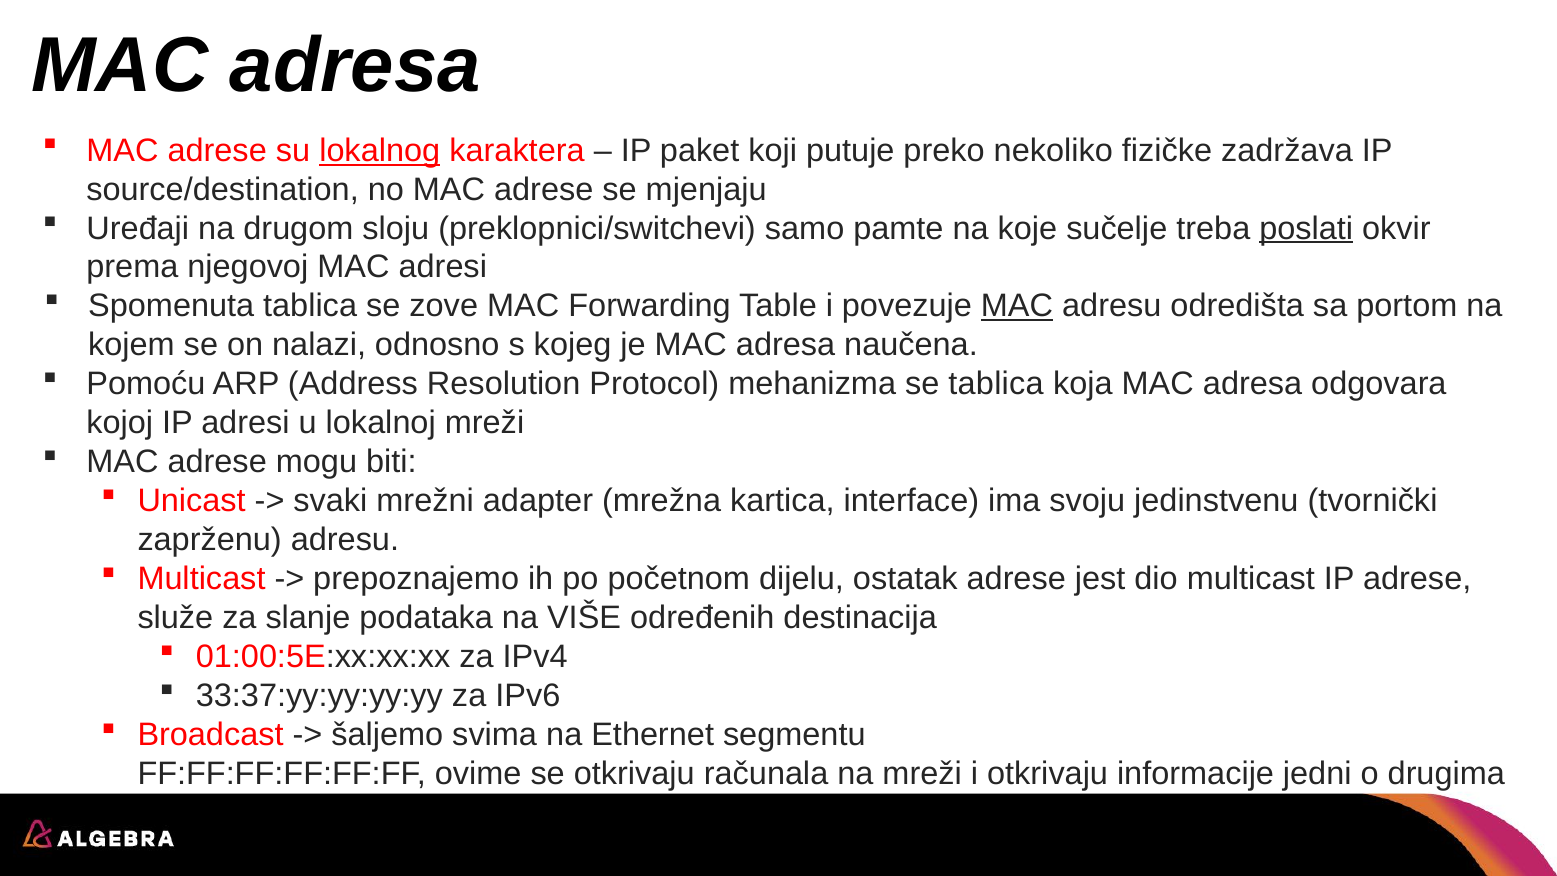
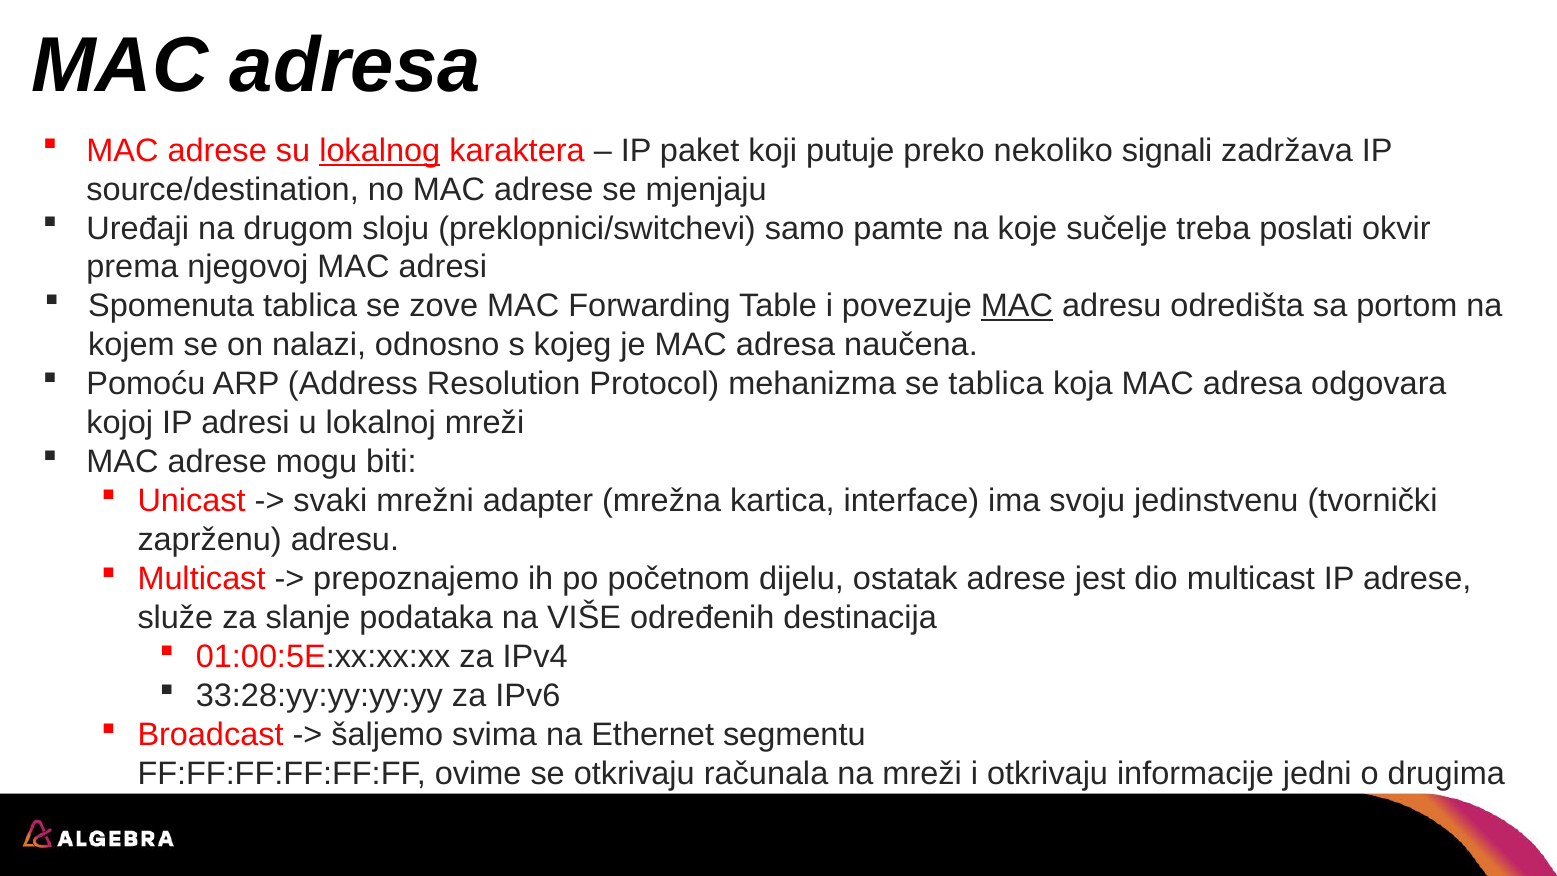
fizičke: fizičke -> signali (1167, 150)
poslati underline: present -> none (1306, 228)
33:37:yy:yy:yy:yy: 33:37:yy:yy:yy:yy -> 33:28:yy:yy:yy:yy (319, 696)
